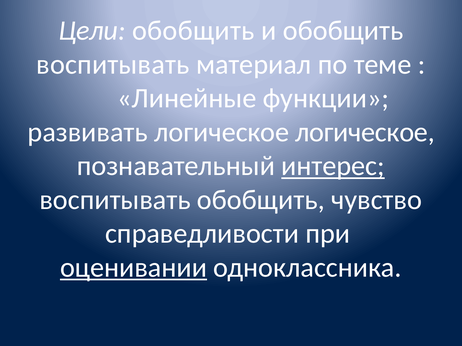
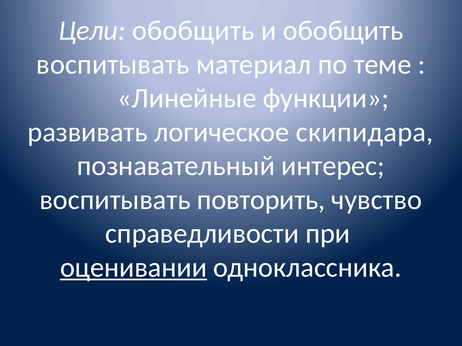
логическое логическое: логическое -> скипидара (365, 132)
интерес underline: present -> none (333, 166)
воспитывать обобщить: обобщить -> повторить (261, 200)
